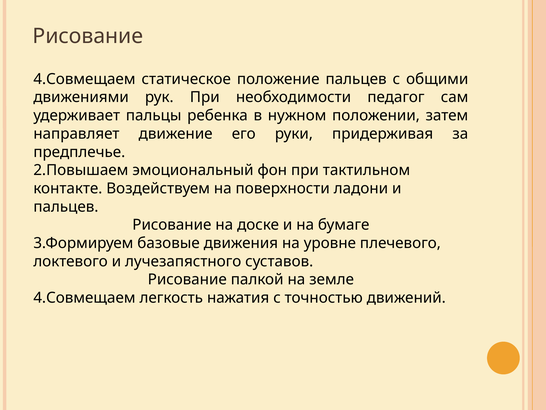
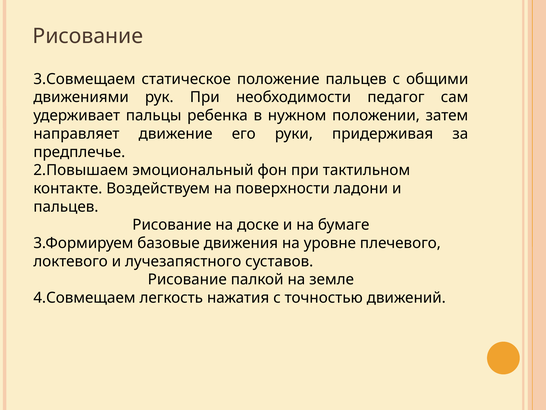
4.Совмещаем: 4.Совмещаем -> 3.Совмещаем (84, 79)
